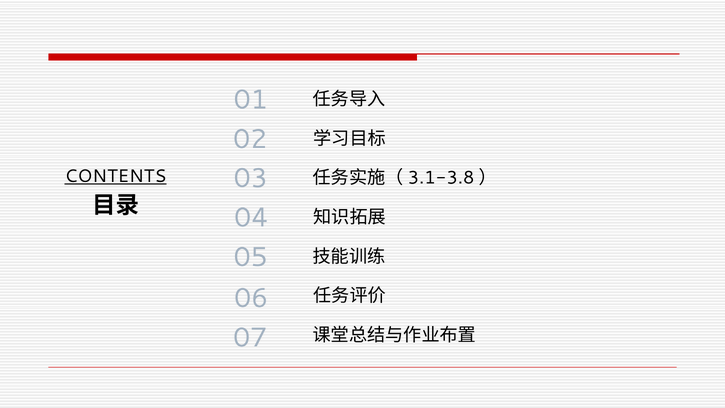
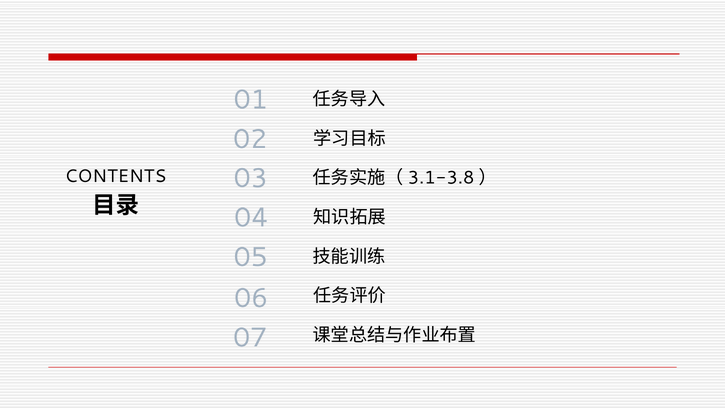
CONTENTS underline: present -> none (116, 176)
